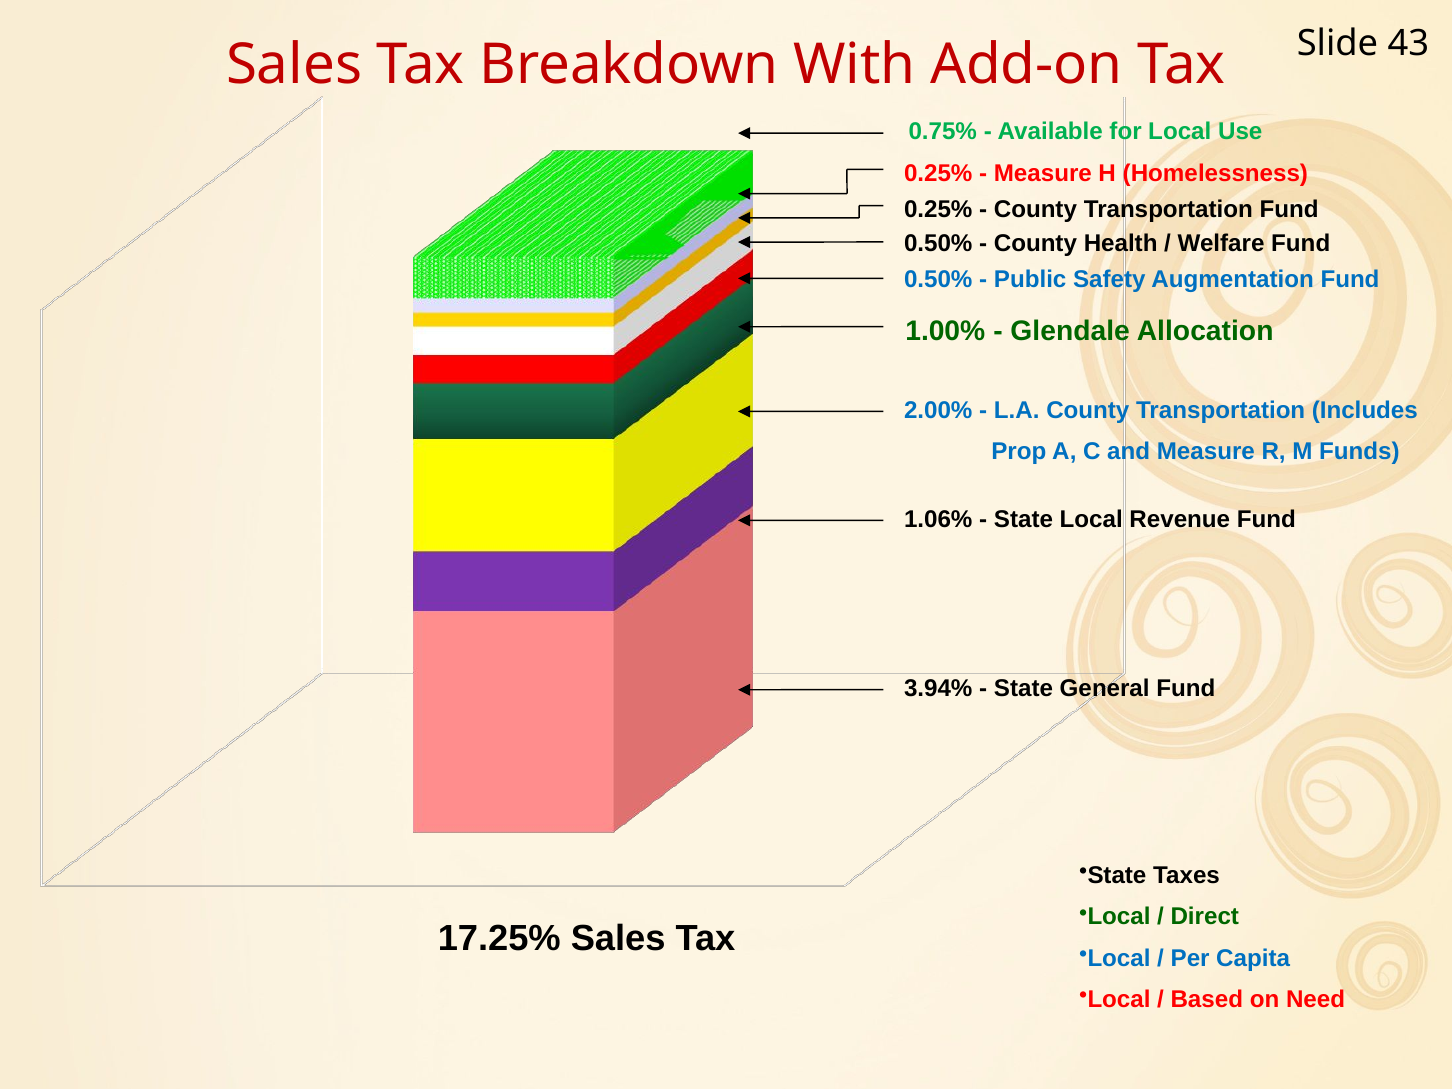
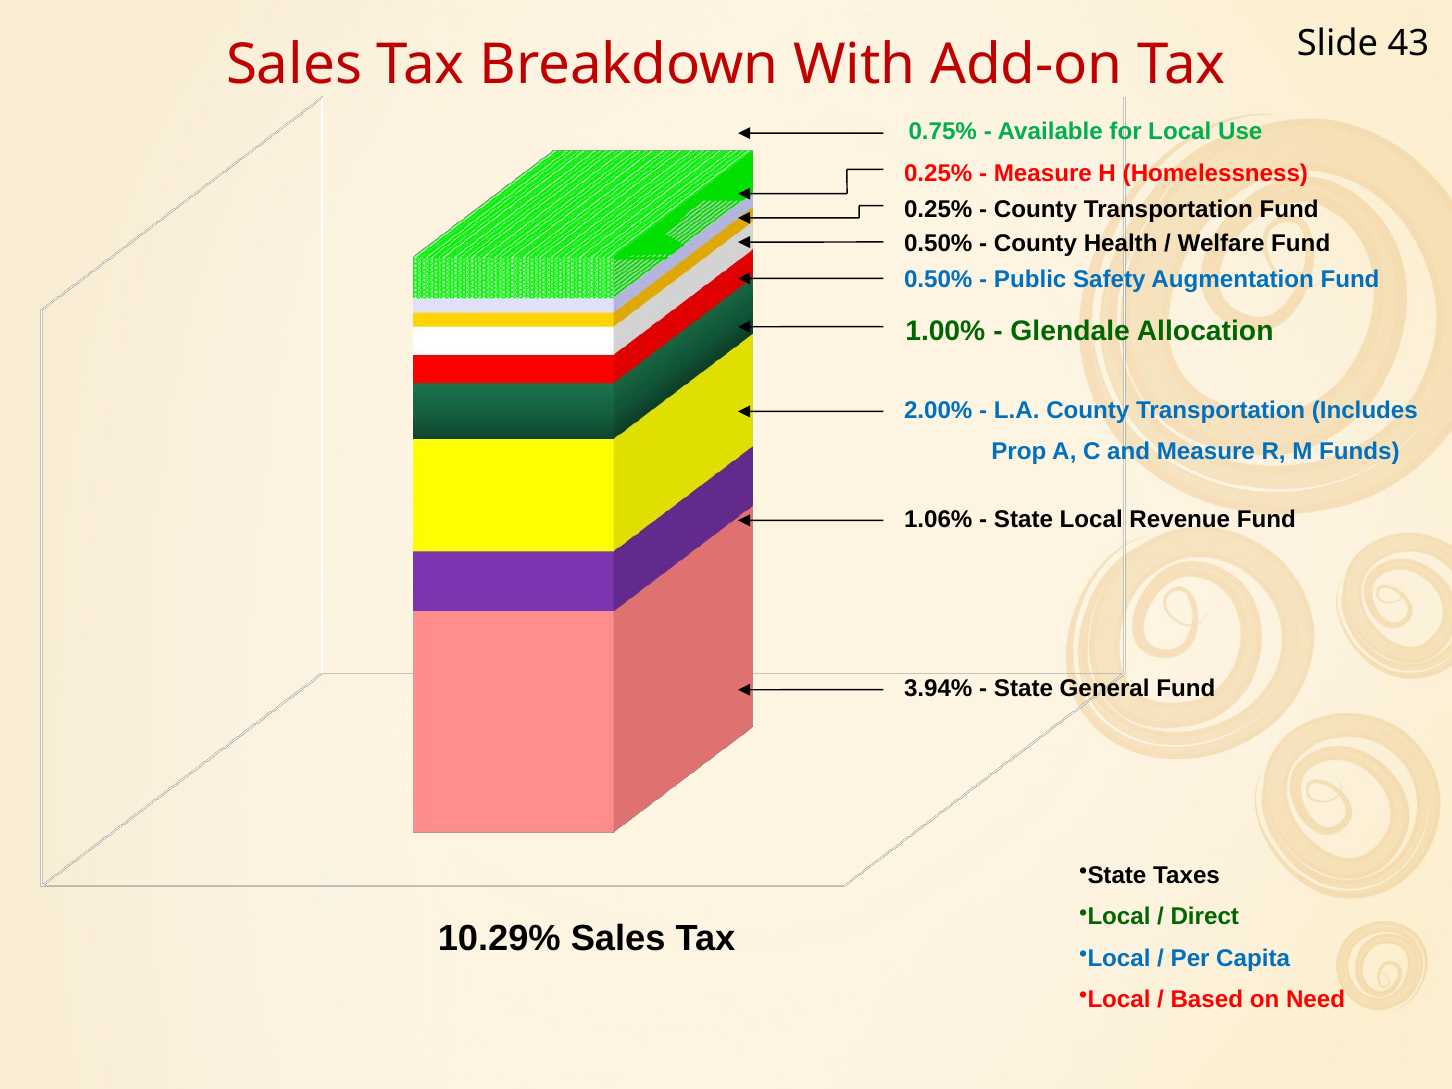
17.25%: 17.25% -> 10.29% (499, 939)
